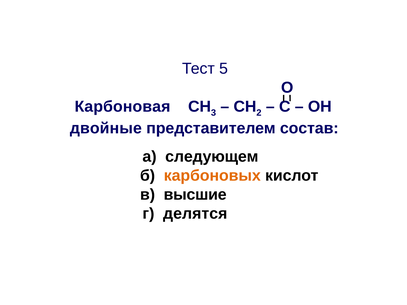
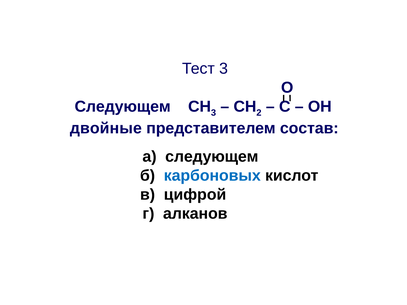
Тест 5: 5 -> 3 (223, 69)
Карбоновая: Карбоновая -> Следующем (123, 107)
карбоновых colour: orange -> blue (212, 176)
высшие: высшие -> цифрой (195, 195)
делятся: делятся -> алканов (195, 214)
